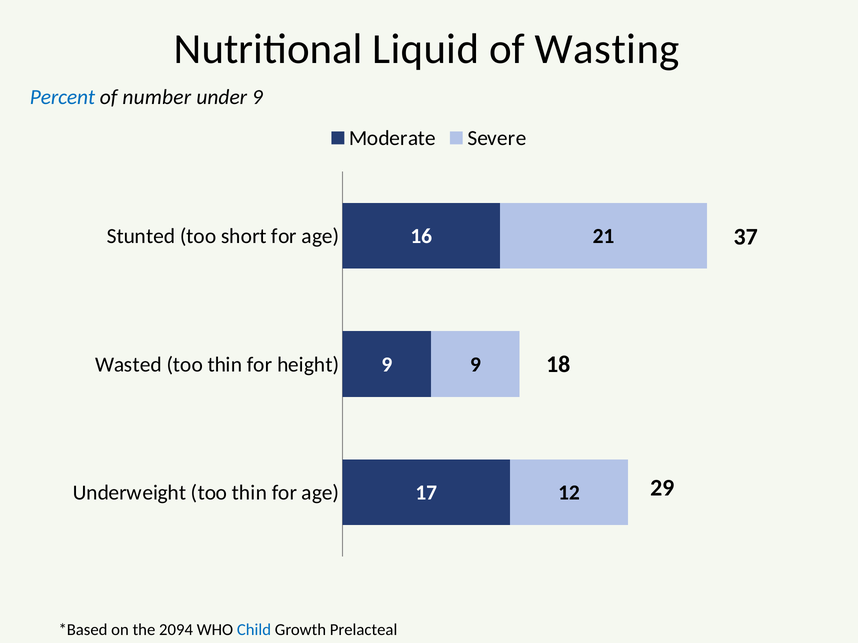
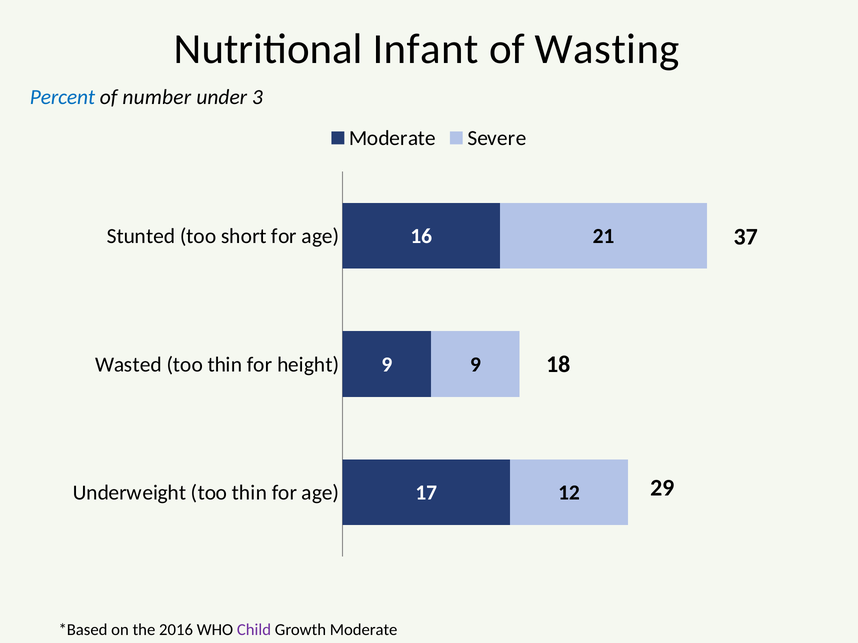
Liquid: Liquid -> Infant (426, 49)
under 9: 9 -> 3 (257, 97)
2094: 2094 -> 2016 (176, 630)
Child colour: blue -> purple (254, 630)
Growth Prelacteal: Prelacteal -> Moderate (364, 630)
